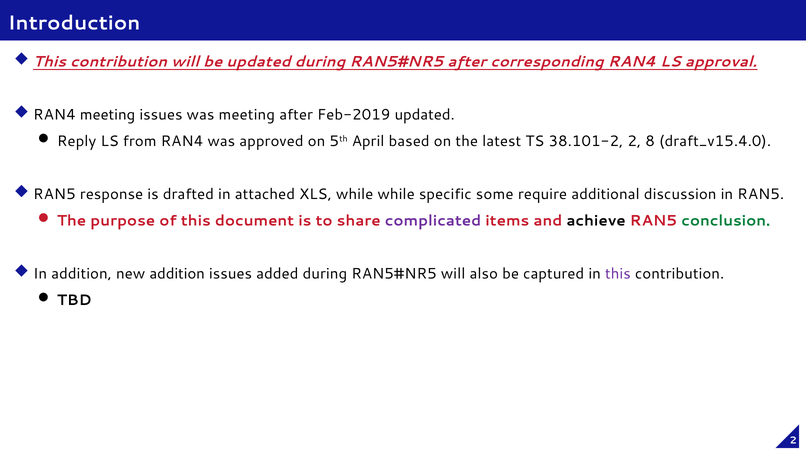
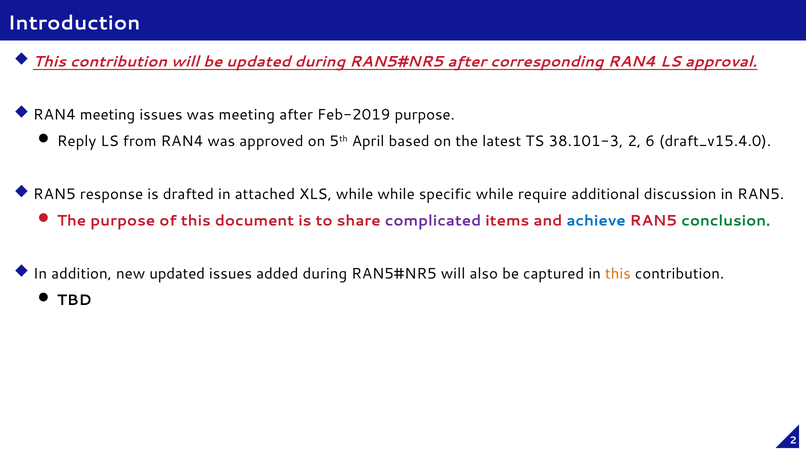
Feb-2019 updated: updated -> purpose (425, 115)
38.101-2: 38.101-2 -> 38.101-3 (586, 141)
8: 8 -> 6 (650, 141)
specific some: some -> while (495, 195)
achieve colour: black -> blue (596, 221)
new addition: addition -> updated (177, 274)
this colour: purple -> orange (618, 274)
